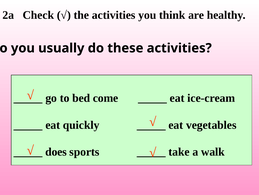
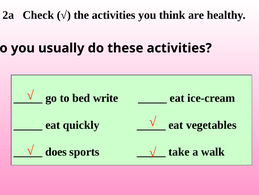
come: come -> write (106, 98)
